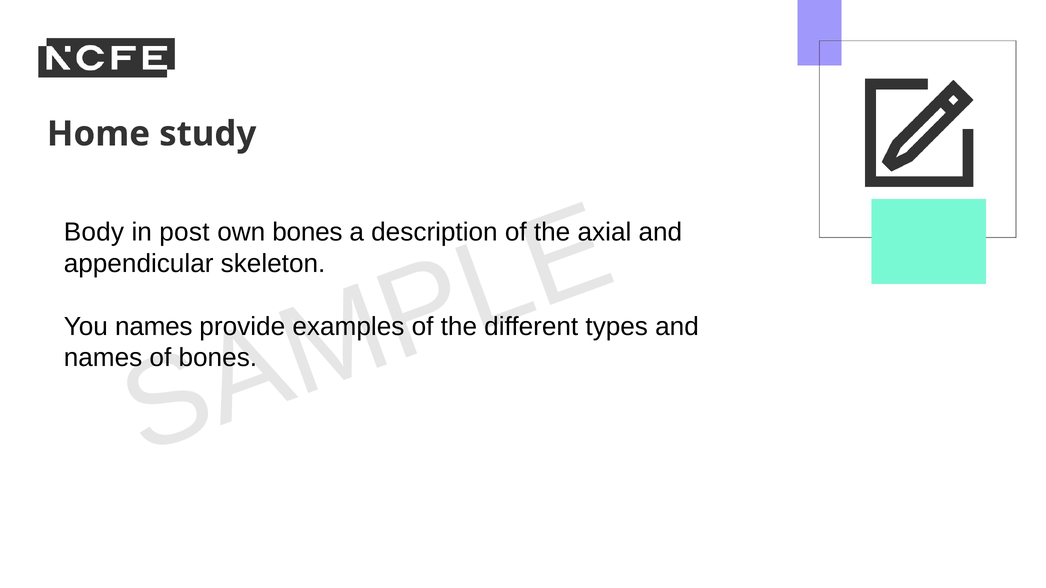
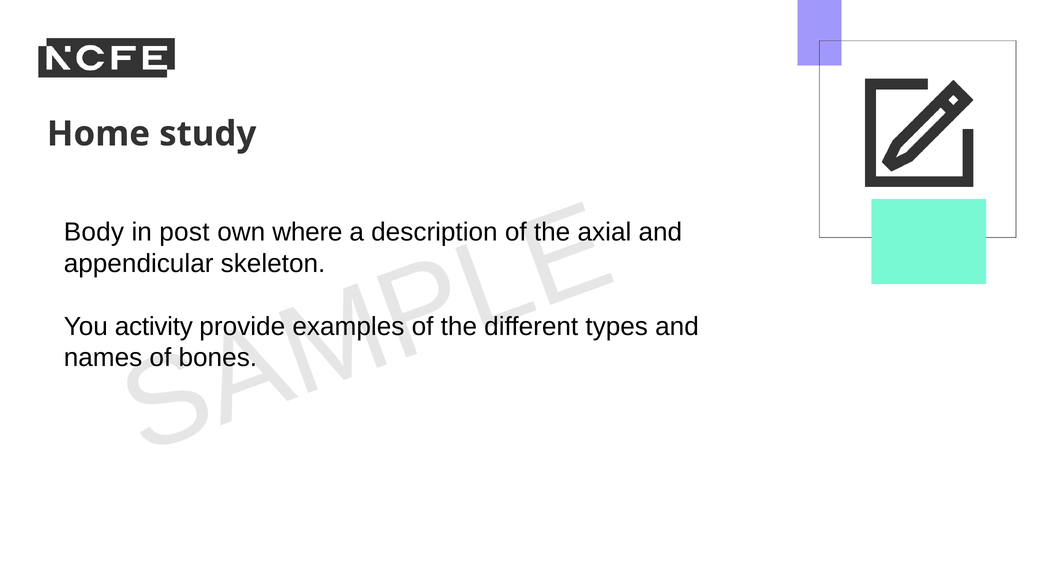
own bones: bones -> where (307, 232)
You names: names -> activity (154, 327)
